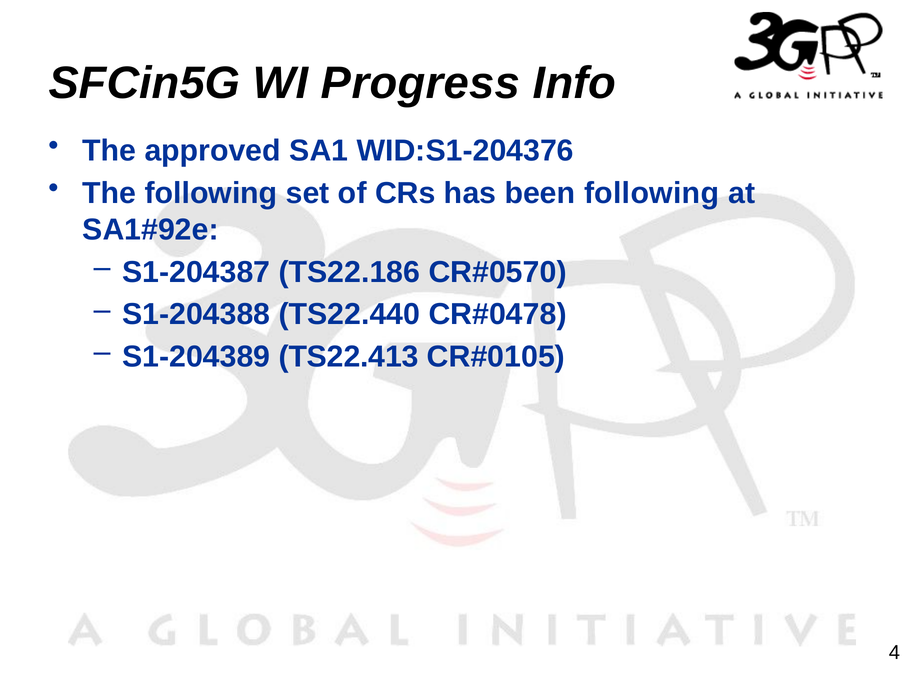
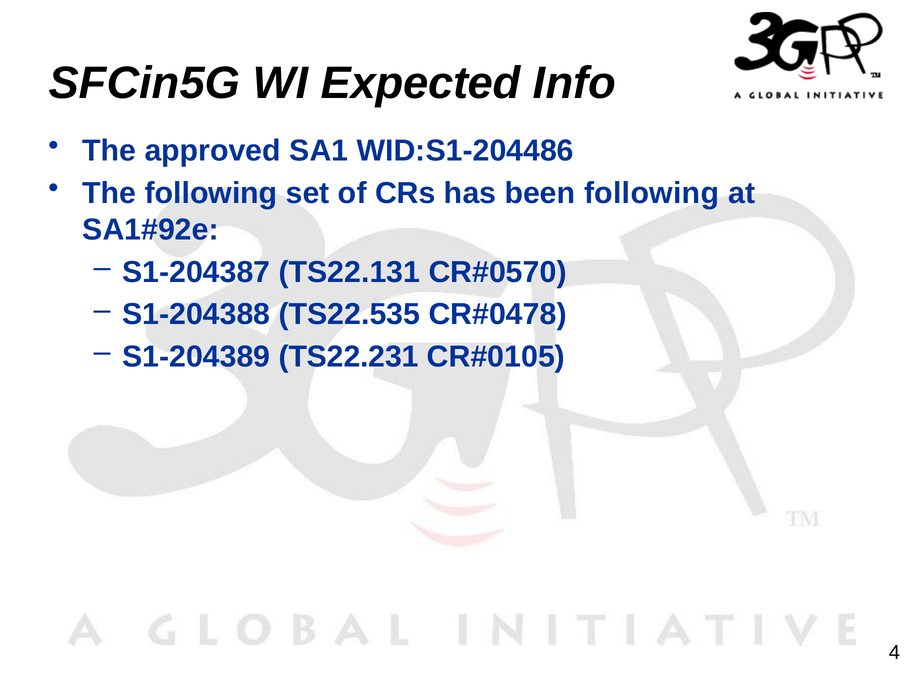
Progress: Progress -> Expected (421, 83)
WID:S1-204376: WID:S1-204376 -> WID:S1-204486 (465, 151)
TS22.186: TS22.186 -> TS22.131 (349, 272)
TS22.440: TS22.440 -> TS22.535 (349, 314)
TS22.413: TS22.413 -> TS22.231 (349, 357)
